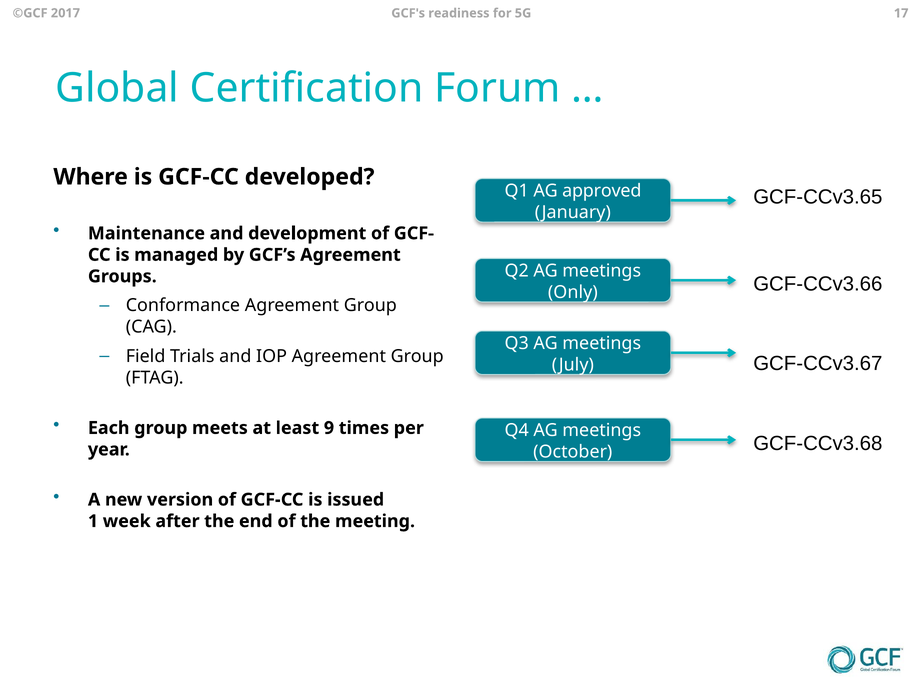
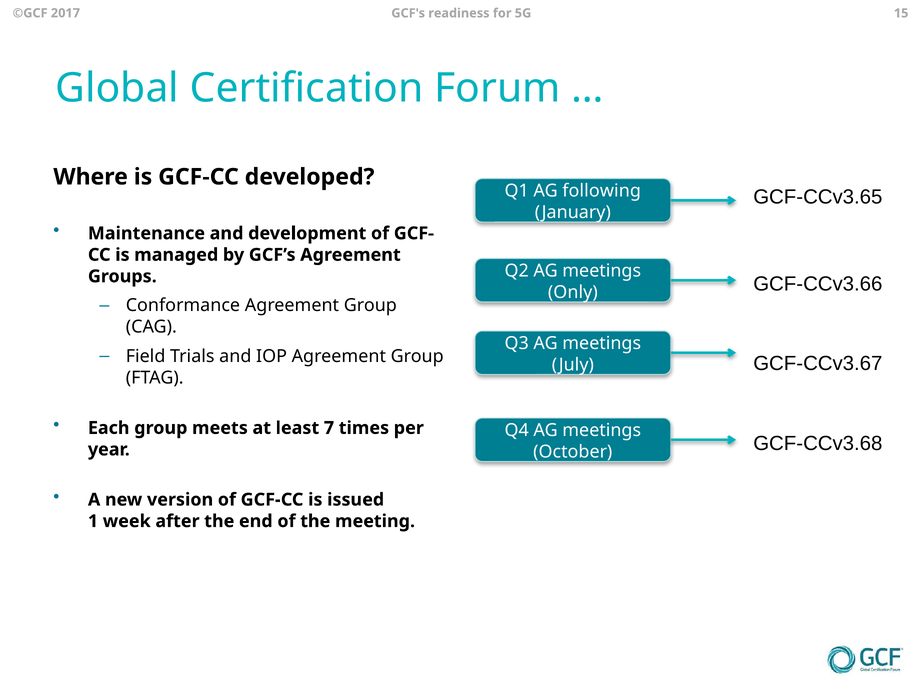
17: 17 -> 15 (901, 13)
approved: approved -> following (602, 191)
9: 9 -> 7 (329, 428)
